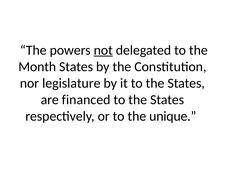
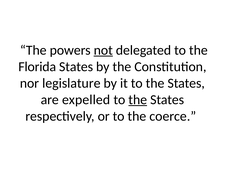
Month: Month -> Florida (37, 67)
financed: financed -> expelled (86, 100)
the underline: none -> present (138, 100)
unique: unique -> coerce (173, 116)
